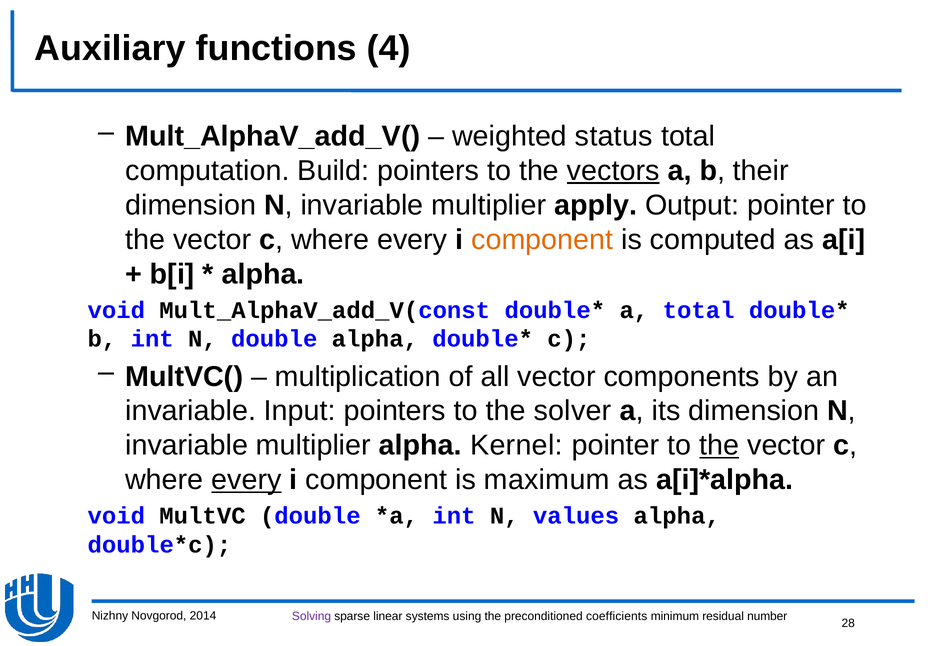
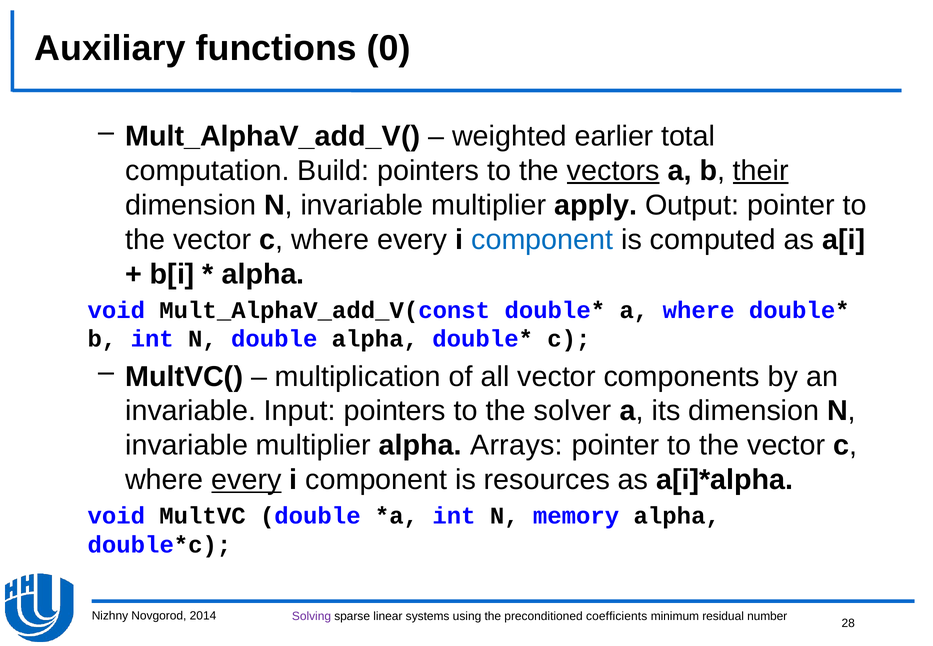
4: 4 -> 0 (389, 49)
status: status -> earlier (614, 136)
their underline: none -> present (761, 171)
component colour: orange -> blue (542, 240)
a total: total -> where (699, 310)
Kernel: Kernel -> Arrays (516, 445)
the underline: present -> none (719, 445)
maximum: maximum -> resources (547, 480)
values: values -> memory (576, 516)
